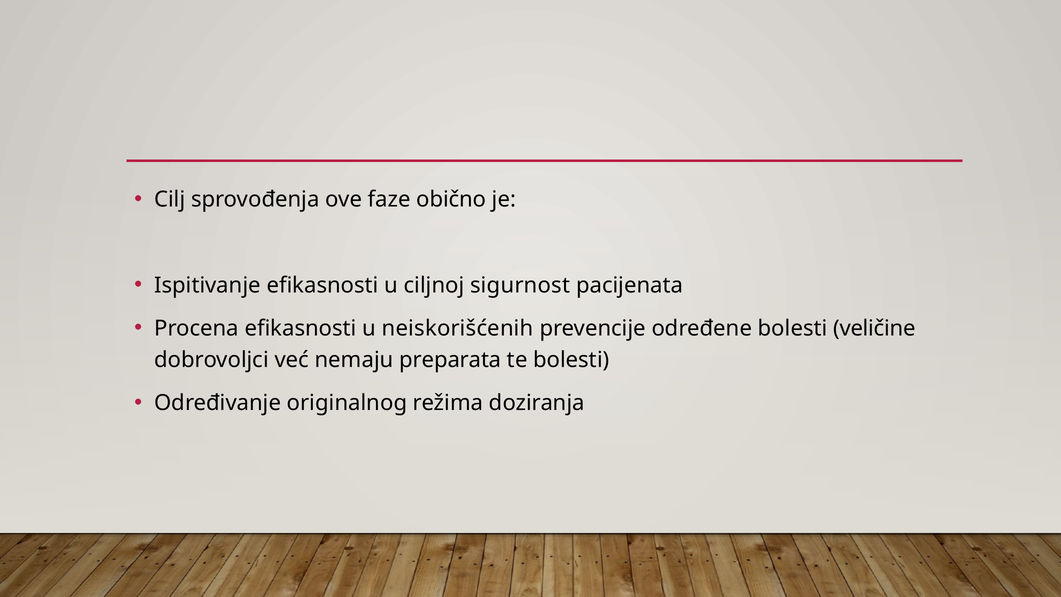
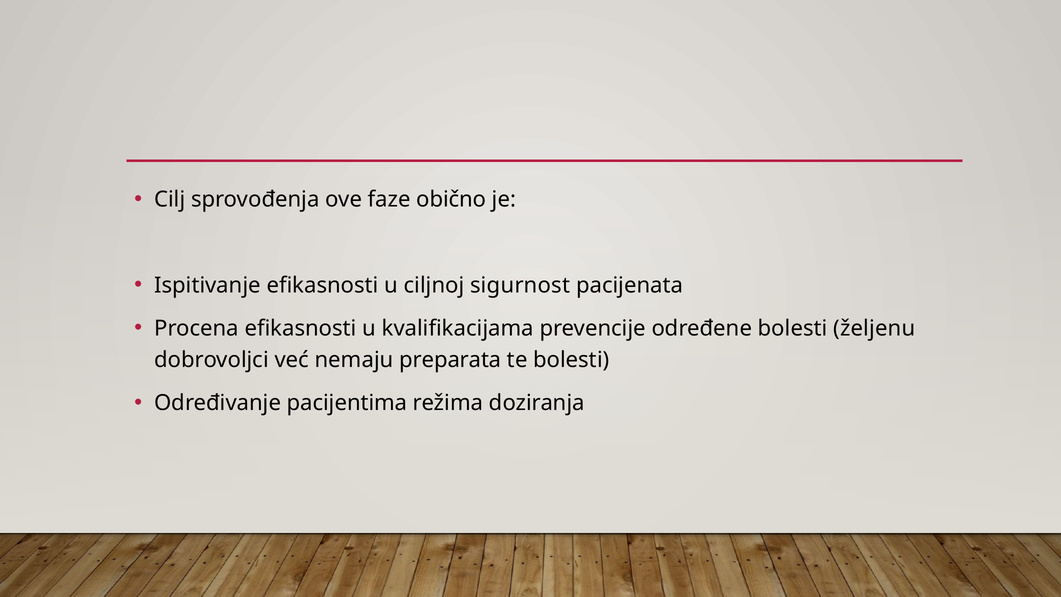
neiskorišćenih: neiskorišćenih -> kvalifikacijama (458, 328)
veličine: veličine -> željenu (874, 328)
originalnog: originalnog -> pacijentima (347, 403)
